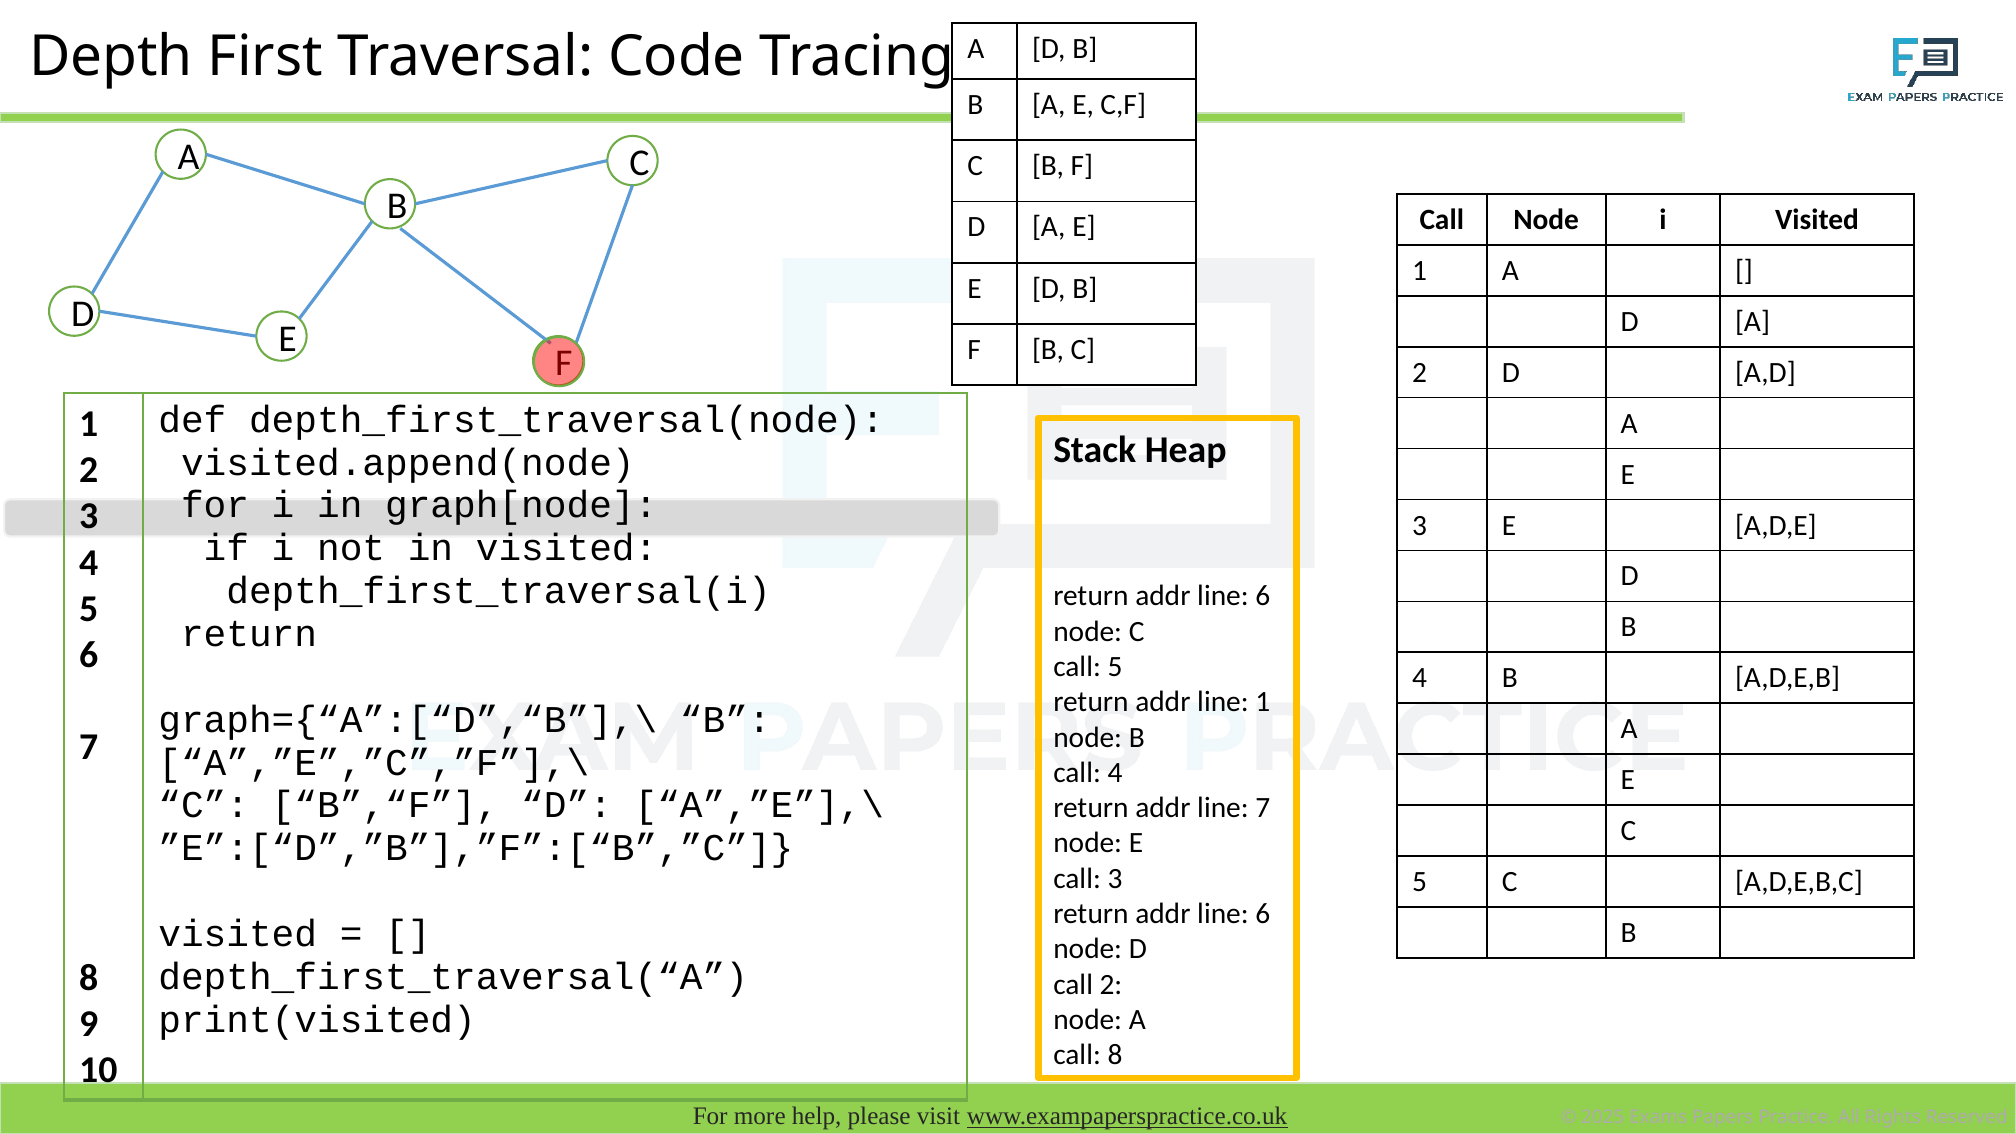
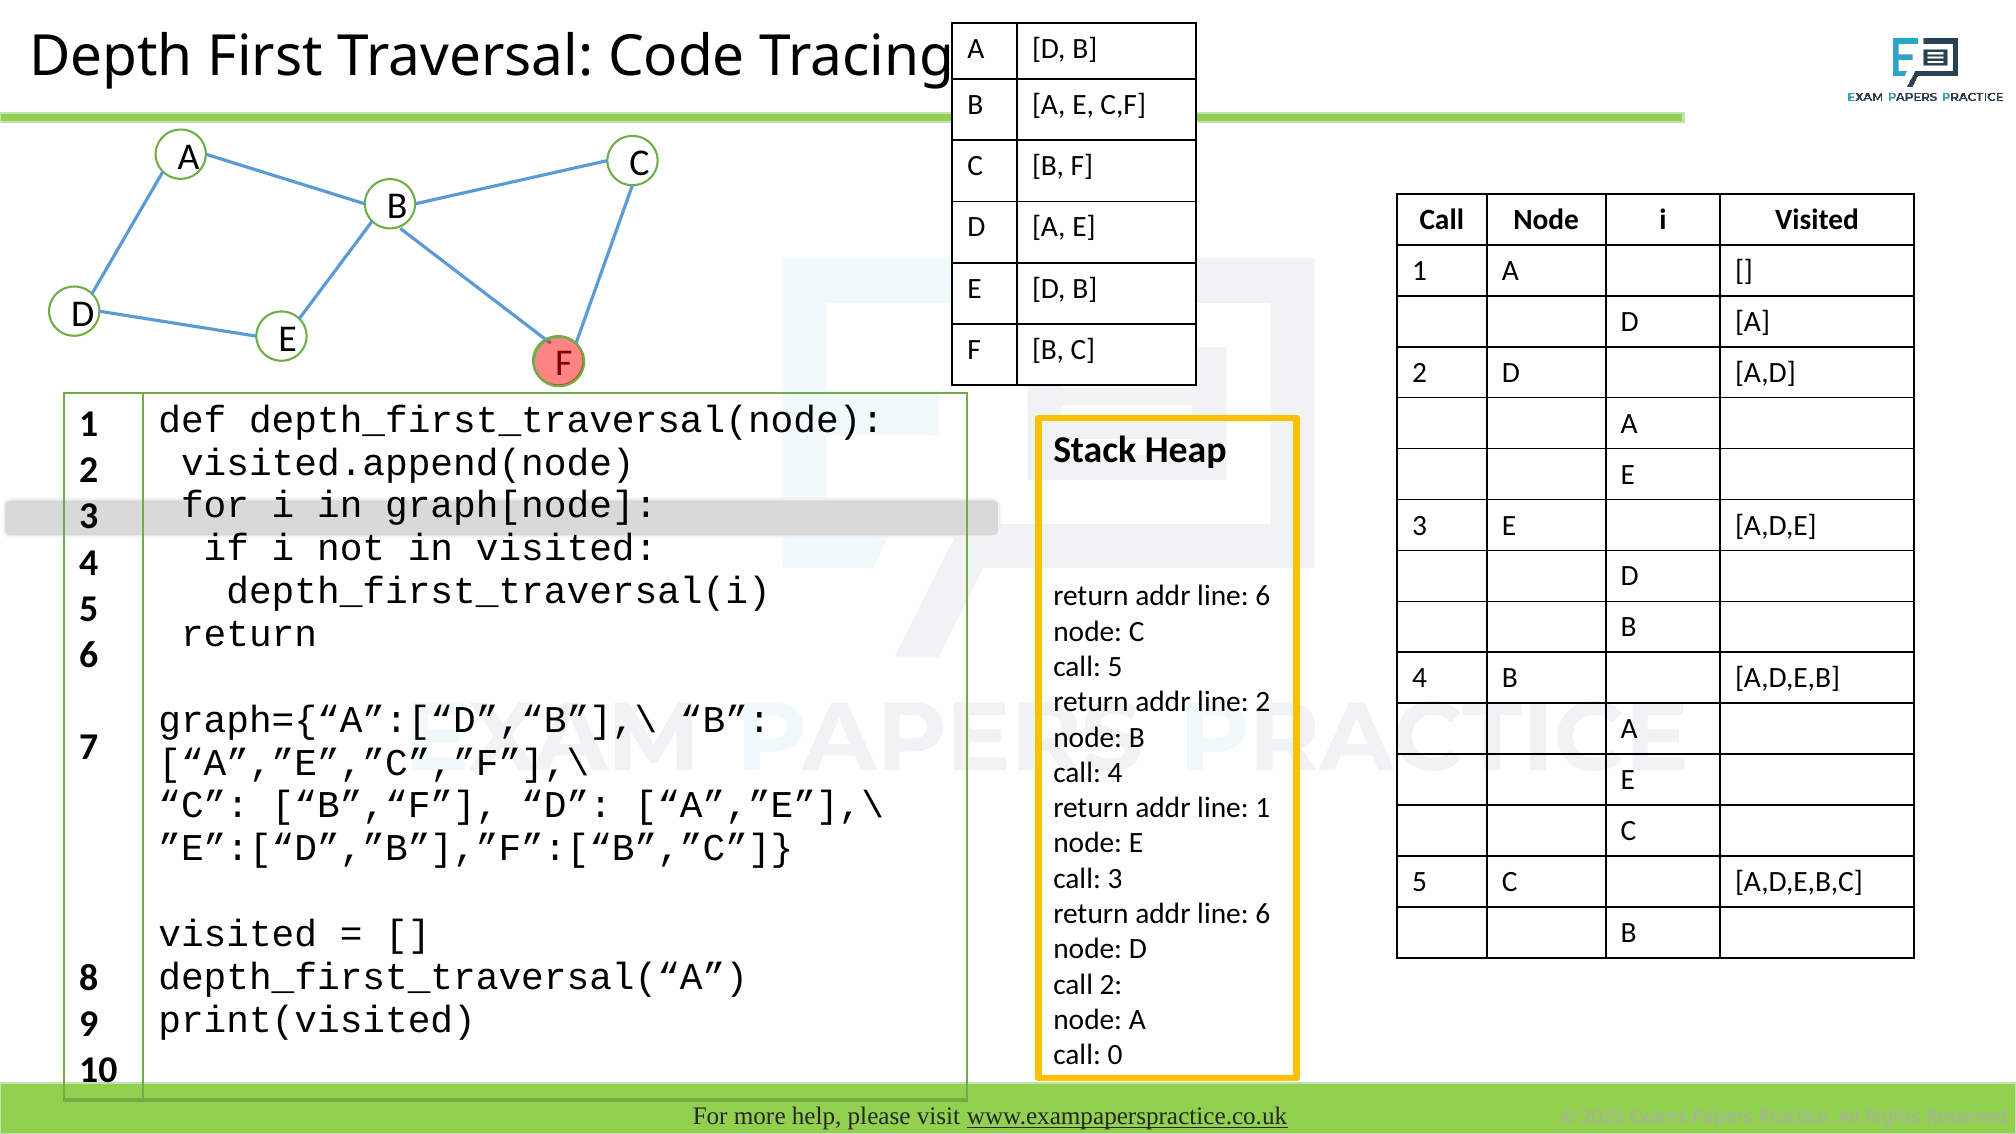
line 1: 1 -> 2 (1263, 702)
line 7: 7 -> 1 (1263, 808)
call 8: 8 -> 0 (1115, 1055)
